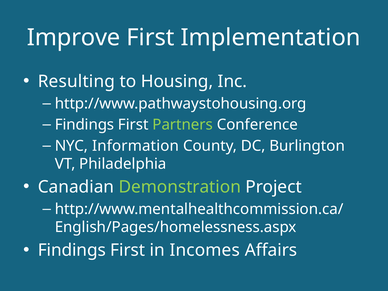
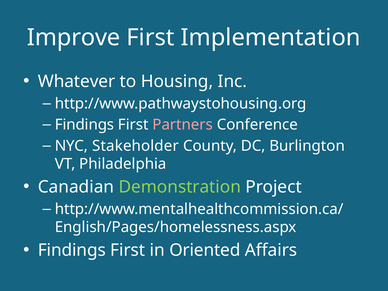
Resulting: Resulting -> Whatever (77, 81)
Partners colour: light green -> pink (183, 125)
Information: Information -> Stakeholder (135, 146)
Incomes: Incomes -> Oriented (205, 250)
